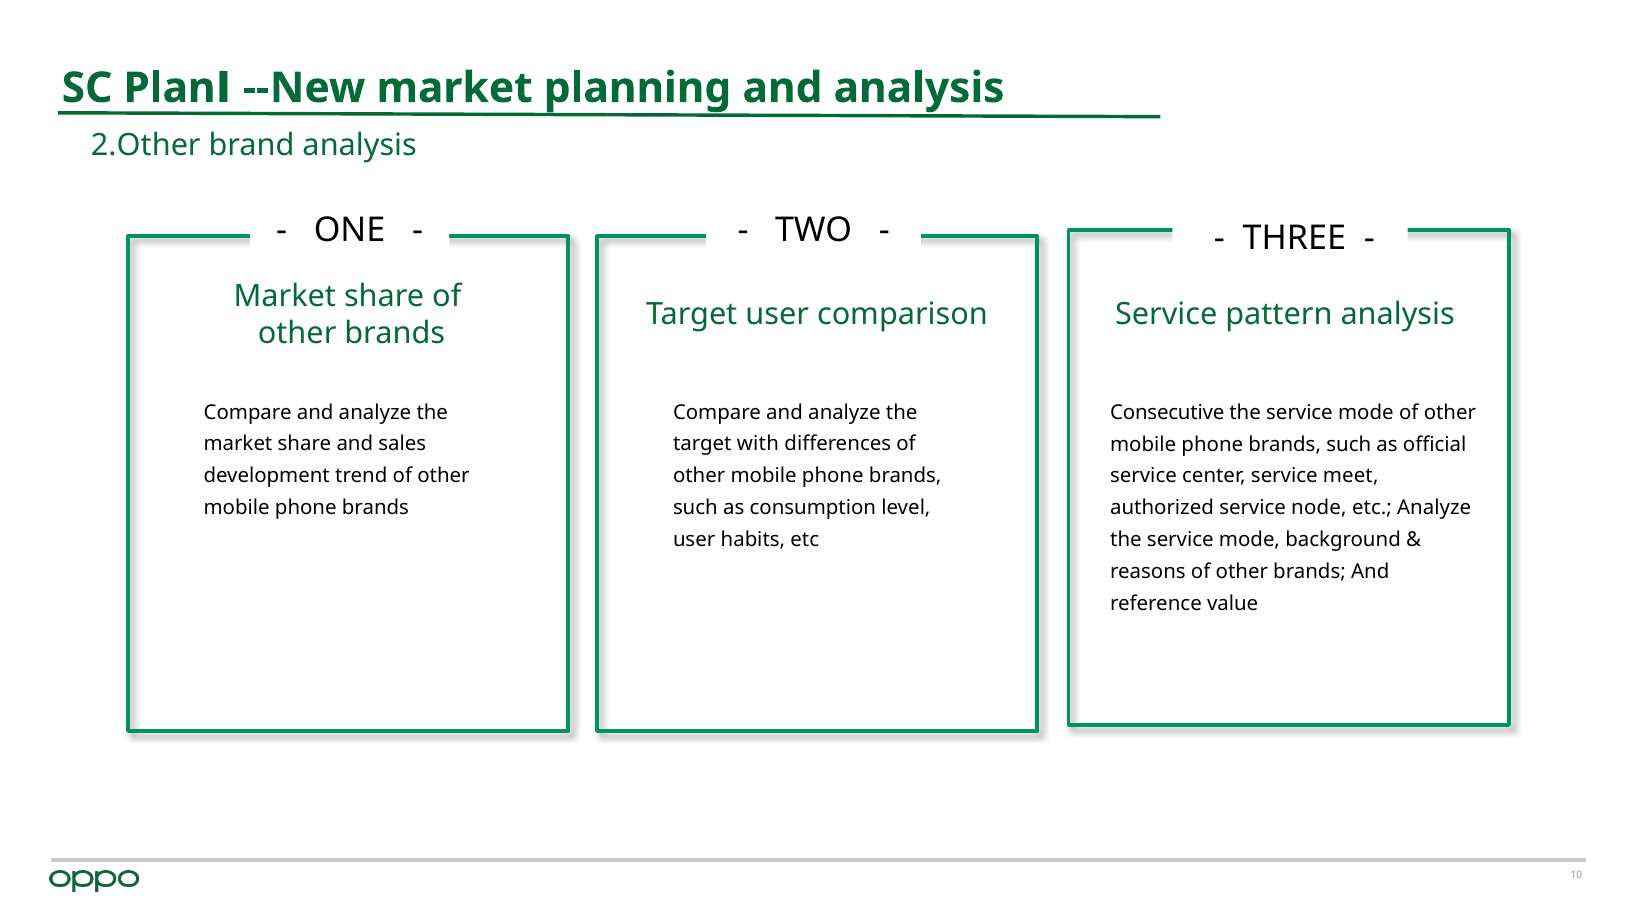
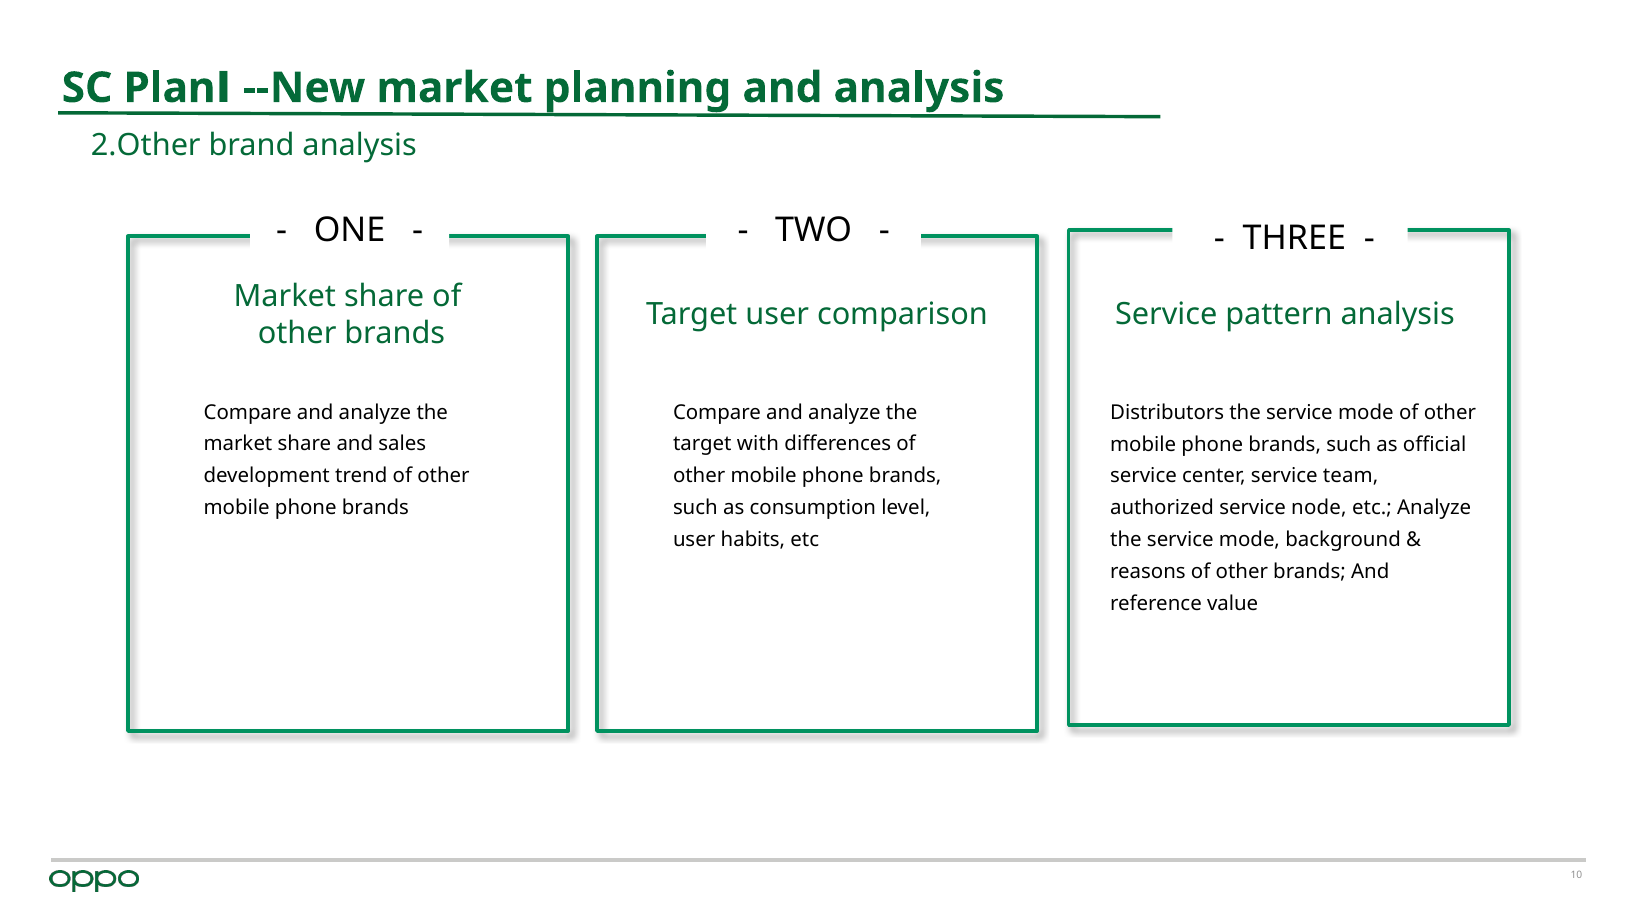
Consecutive: Consecutive -> Distributors (1167, 412)
meet: meet -> team (1351, 476)
